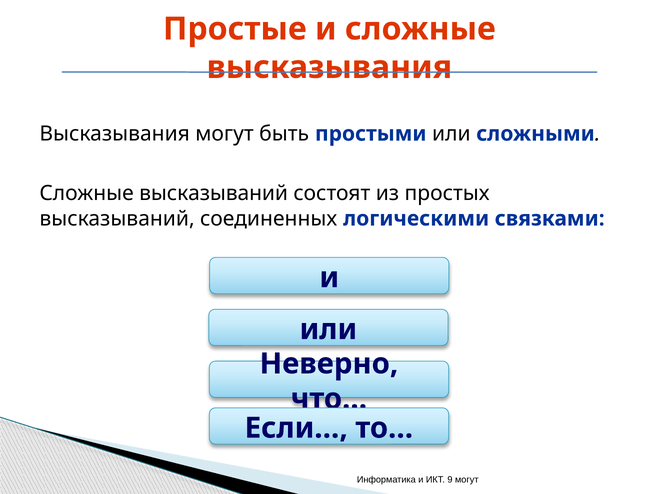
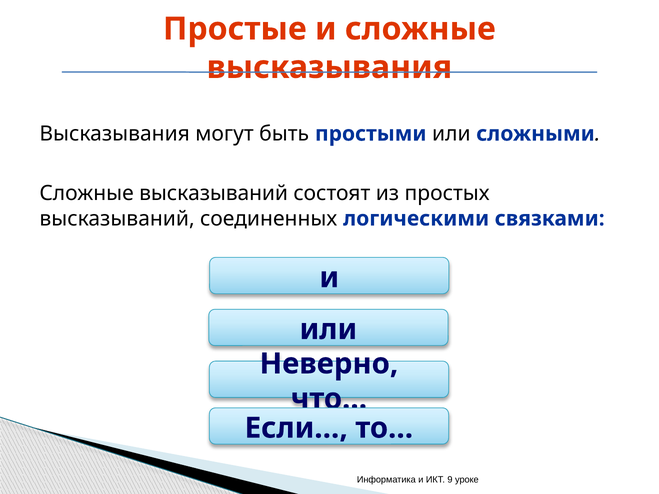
9 могут: могут -> уроке (467, 480)
